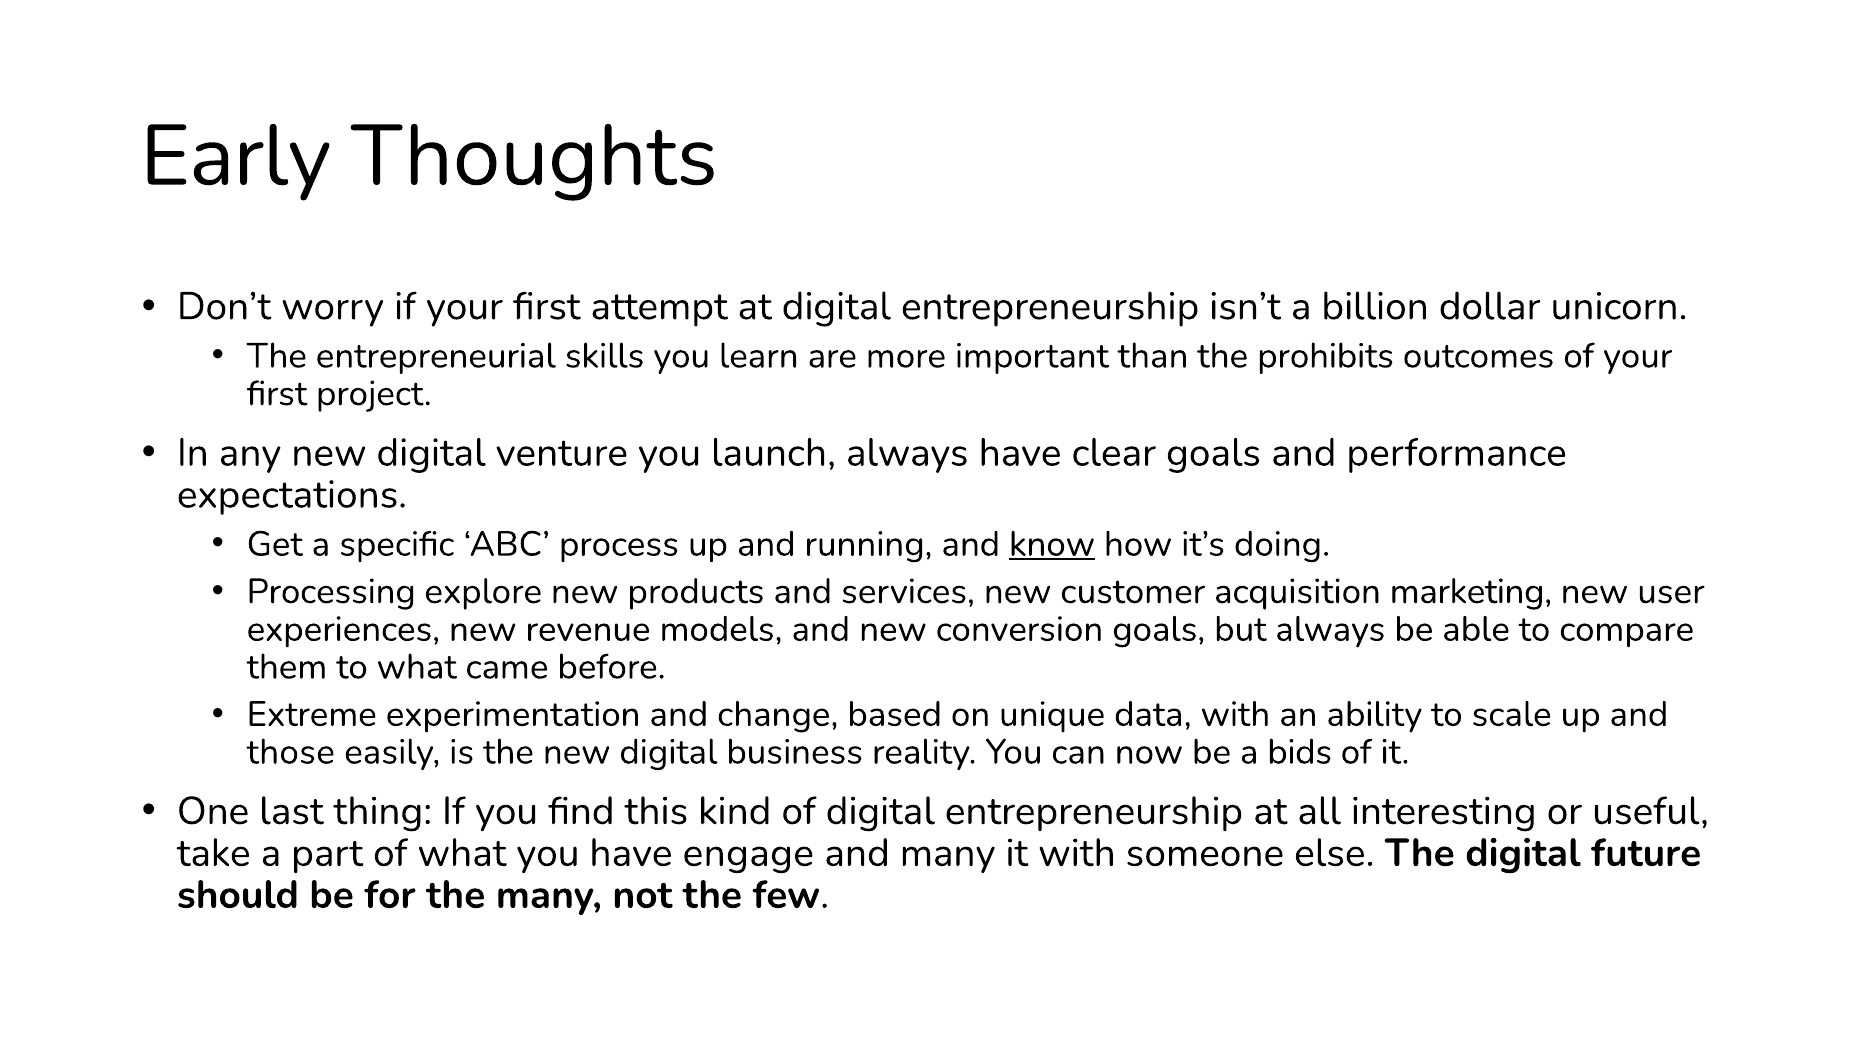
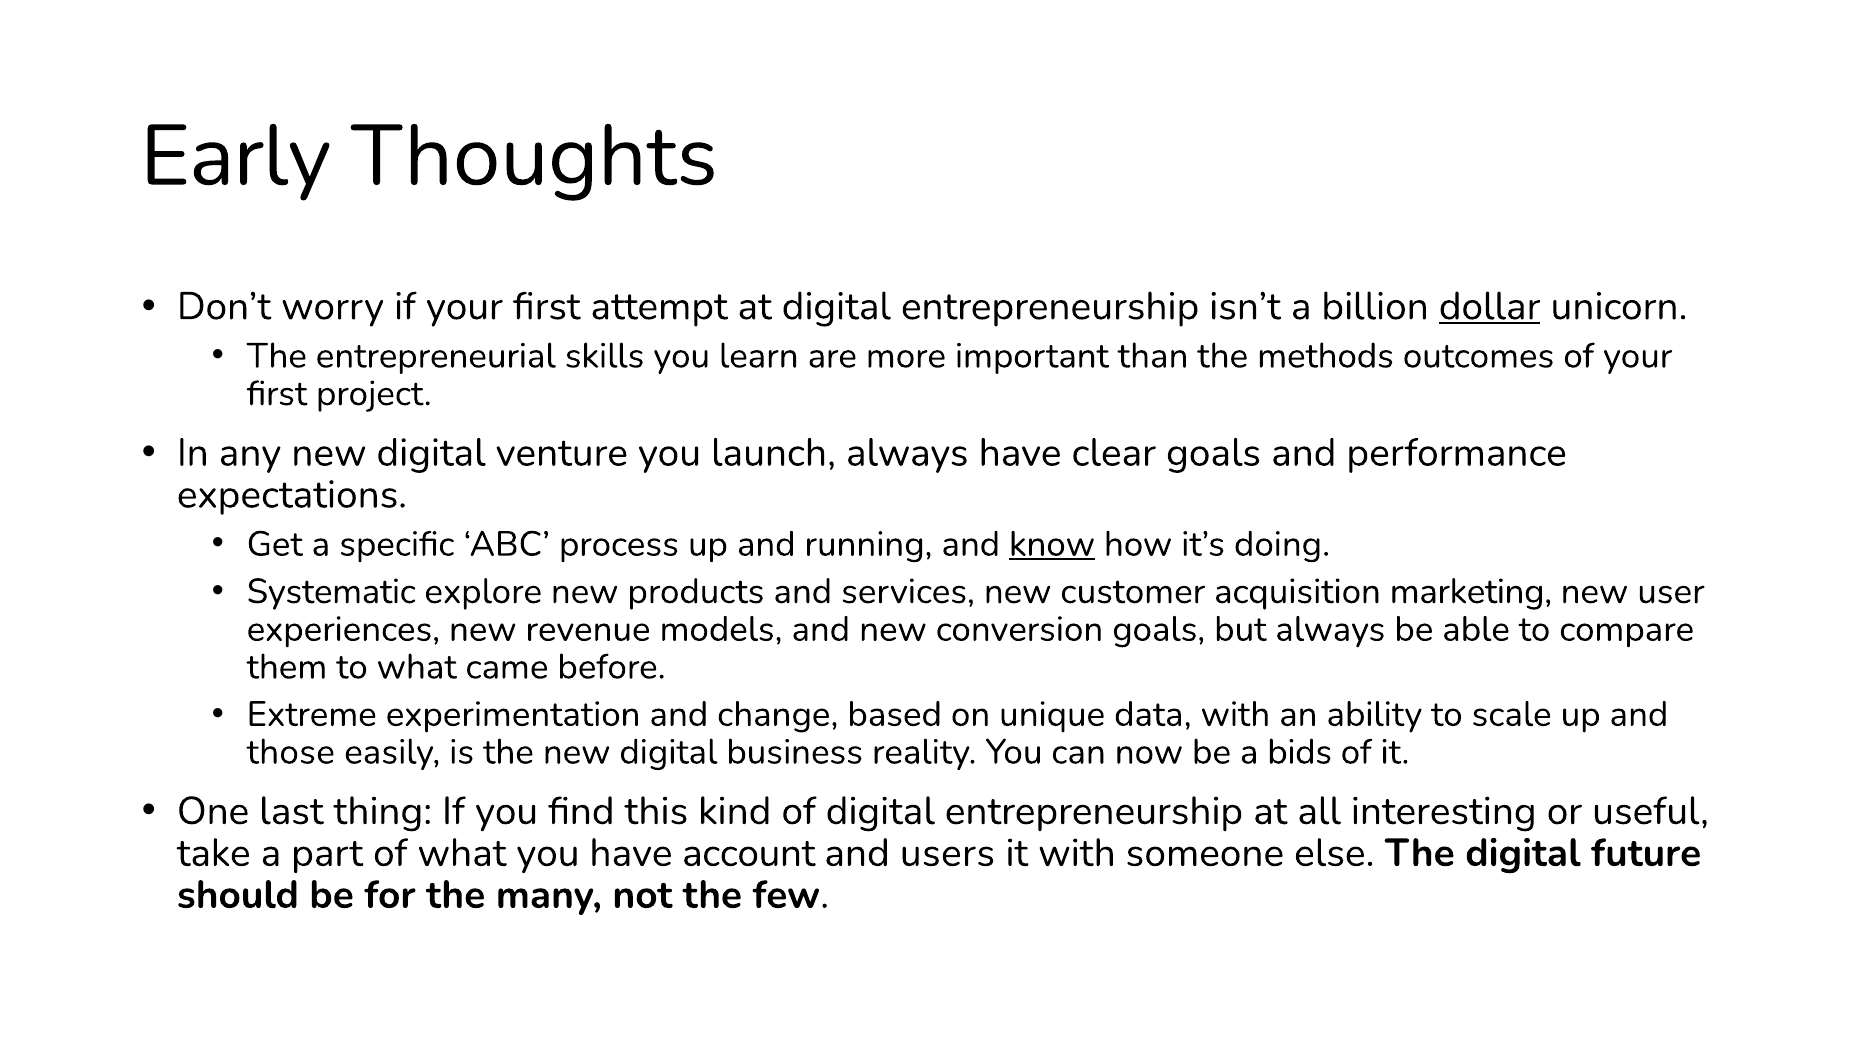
dollar underline: none -> present (1490, 307)
prohibits: prohibits -> methods (1326, 356)
Processing: Processing -> Systematic (331, 592)
engage: engage -> account (749, 853)
and many: many -> users (947, 853)
